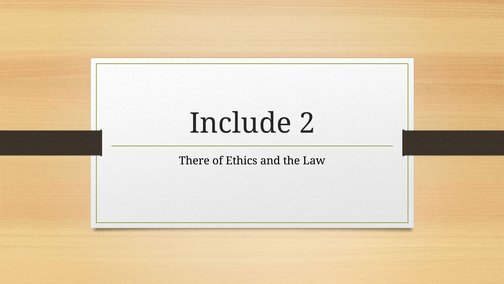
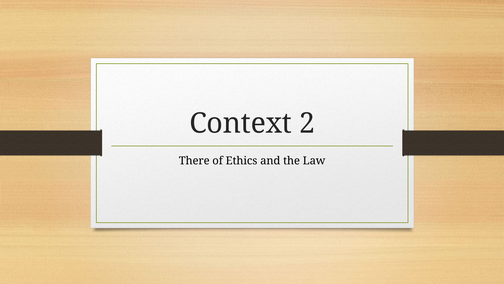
Include: Include -> Context (241, 123)
